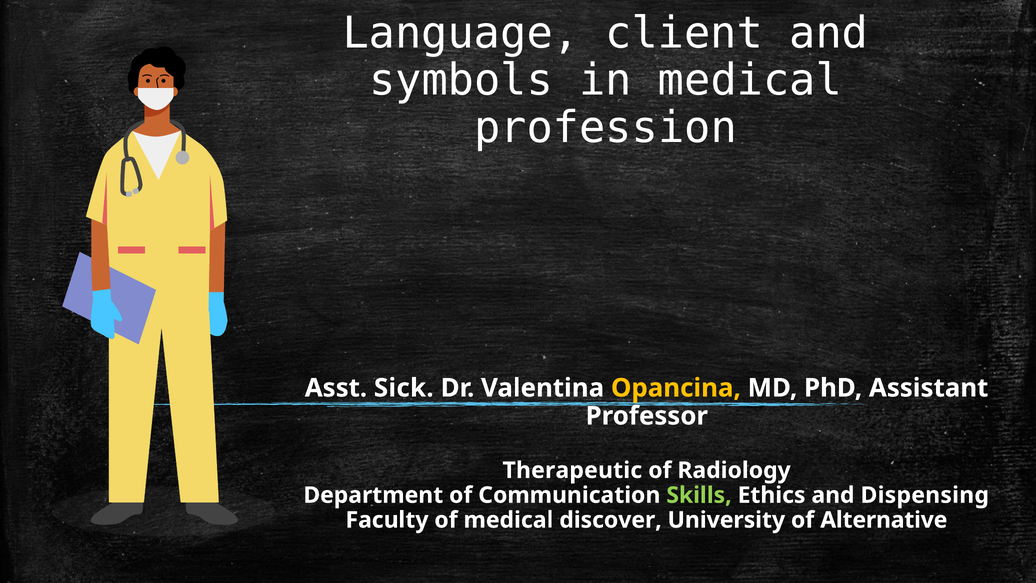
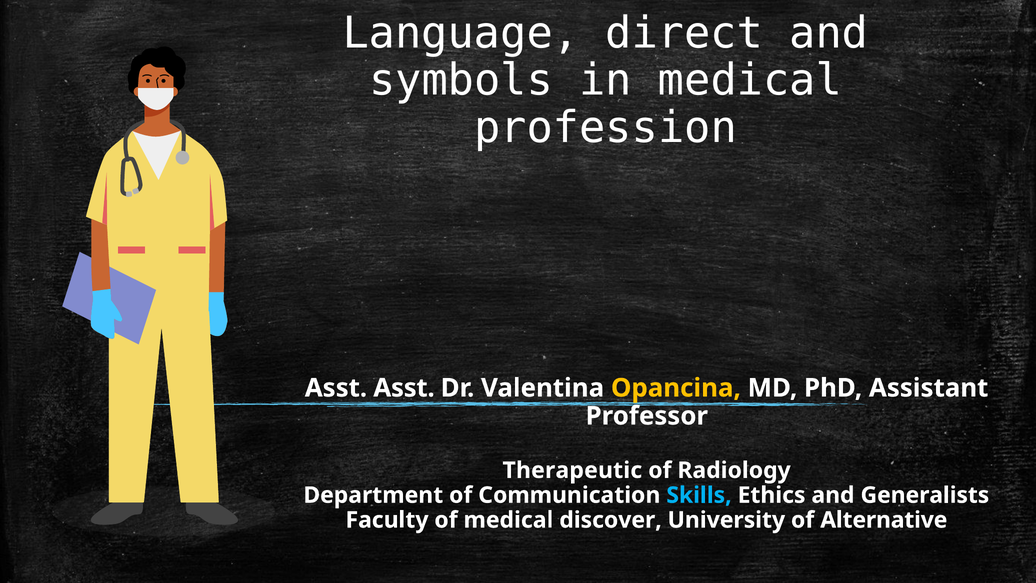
client: client -> direct (684, 33)
Asst Sick: Sick -> Asst (404, 388)
Skills colour: light green -> light blue (699, 495)
Dispensing: Dispensing -> Generalists (925, 495)
